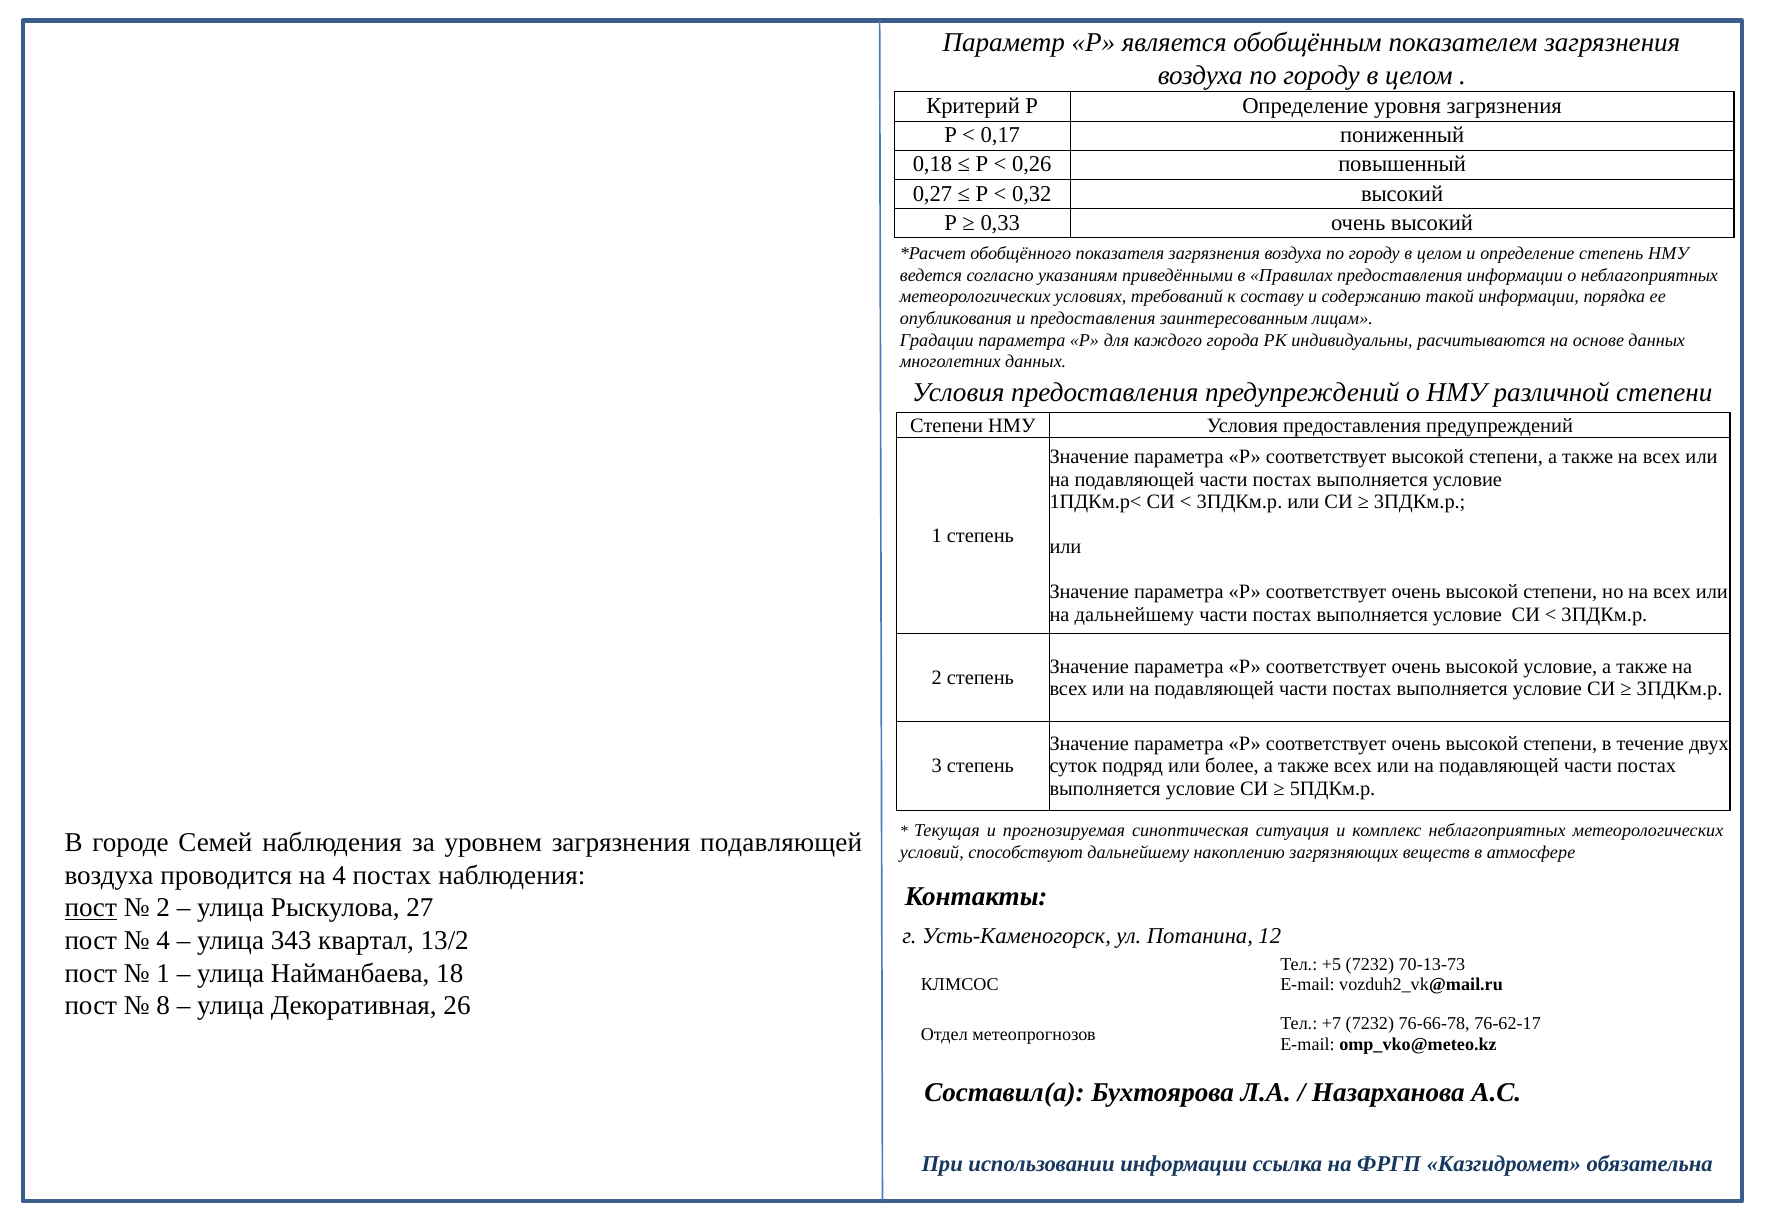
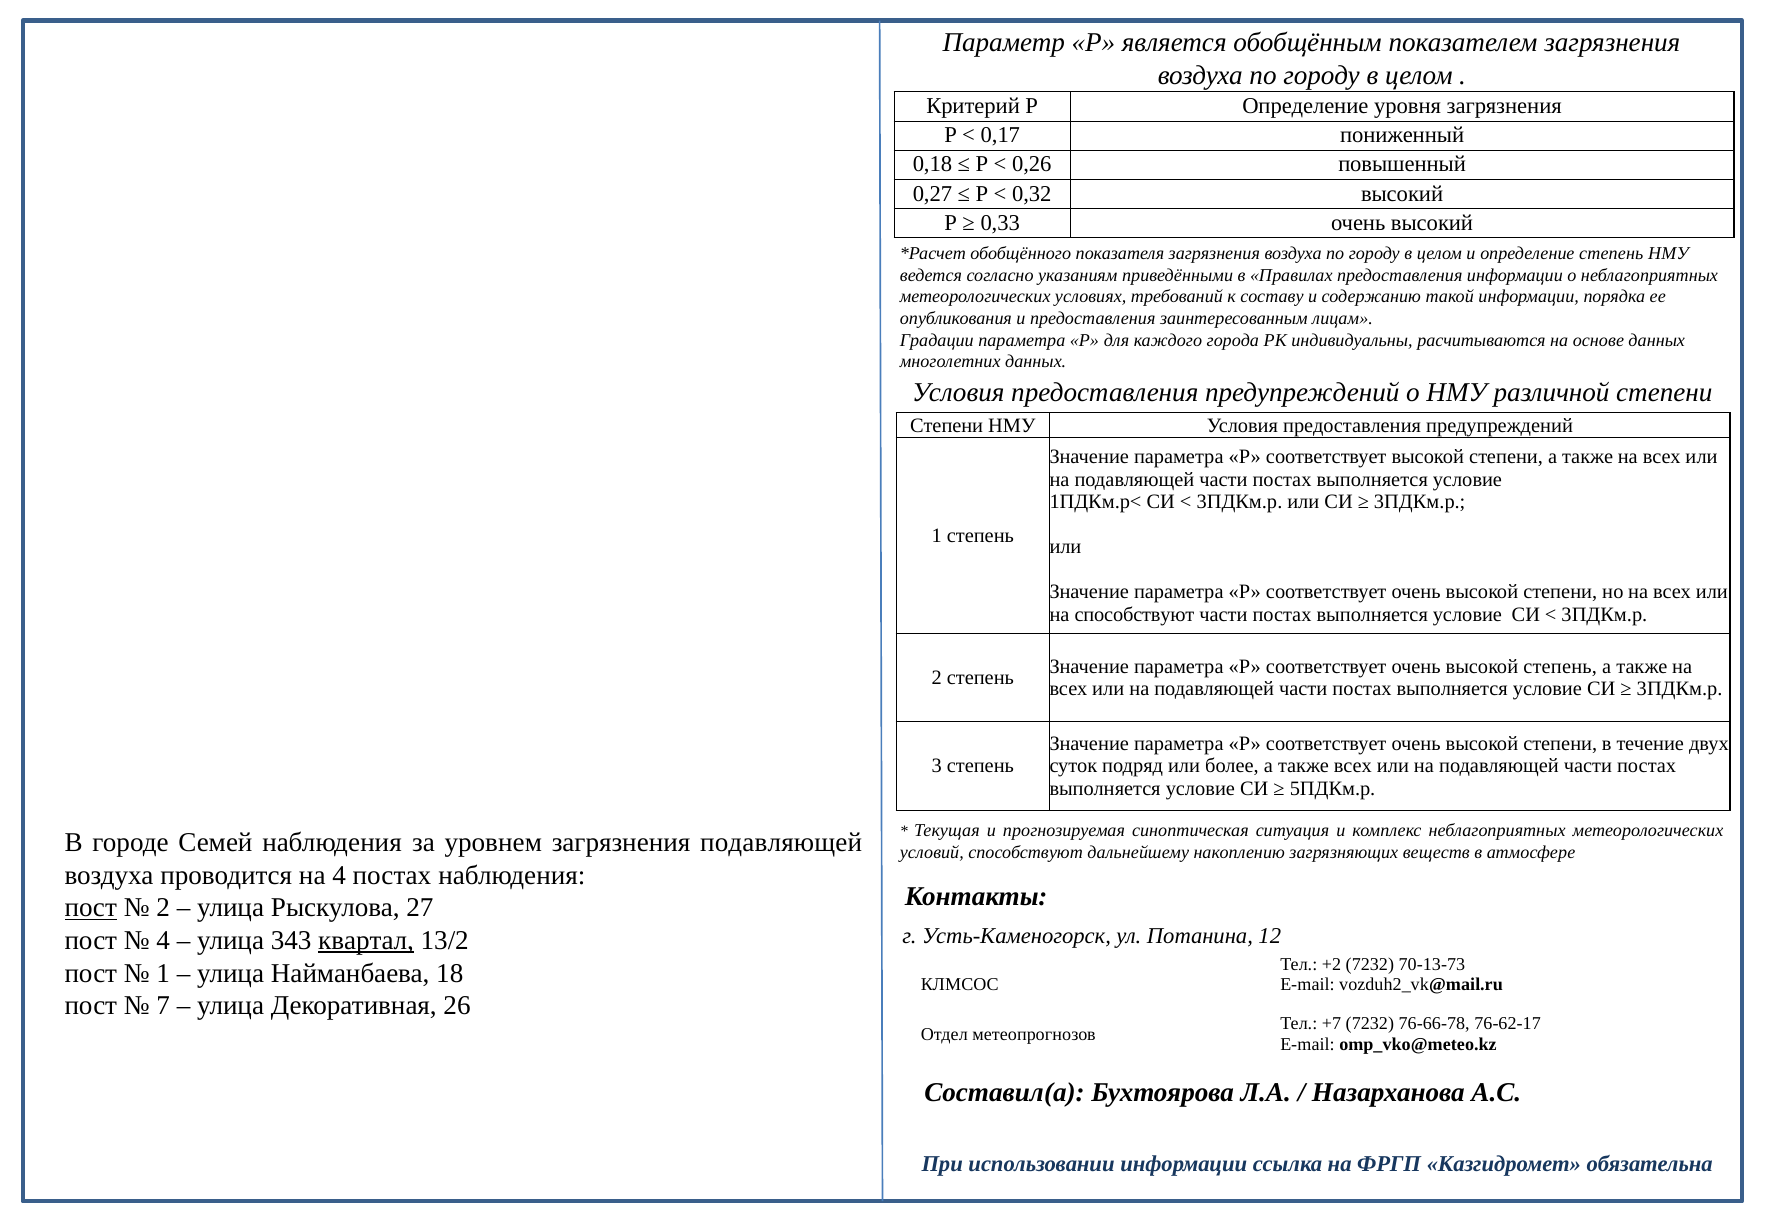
на дальнейшему: дальнейшему -> способствуют (1134, 615)
высокой условие: условие -> степень (1560, 667)
квартал underline: none -> present (366, 940)
+5: +5 -> +2 (1331, 964)
8: 8 -> 7 (163, 1006)
